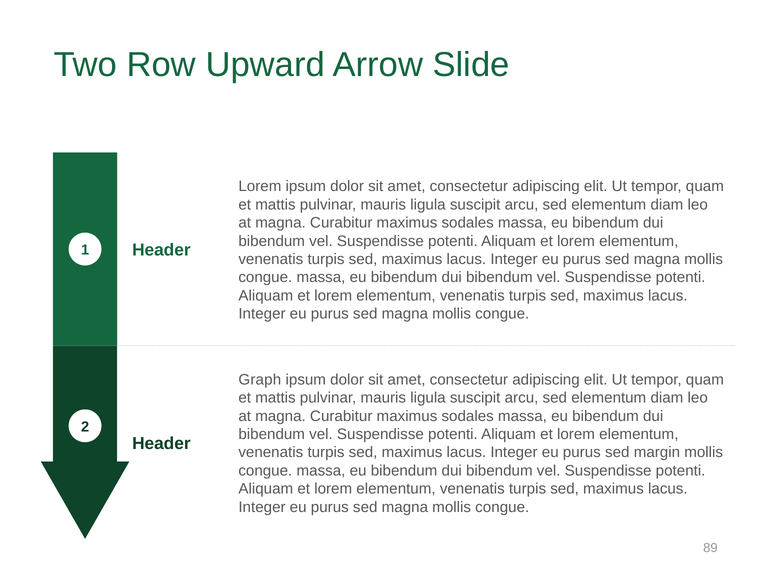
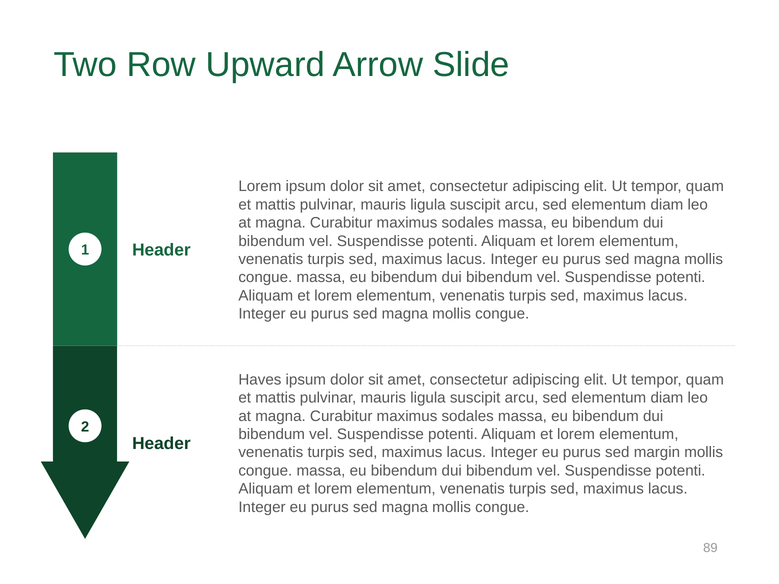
Graph: Graph -> Haves (260, 380)
